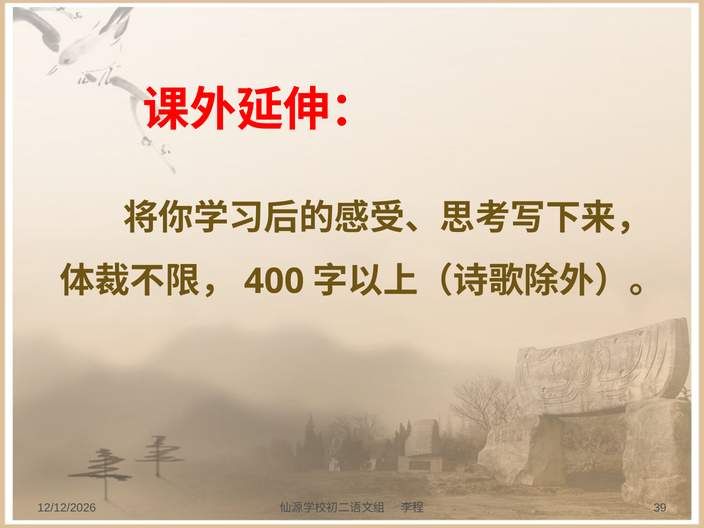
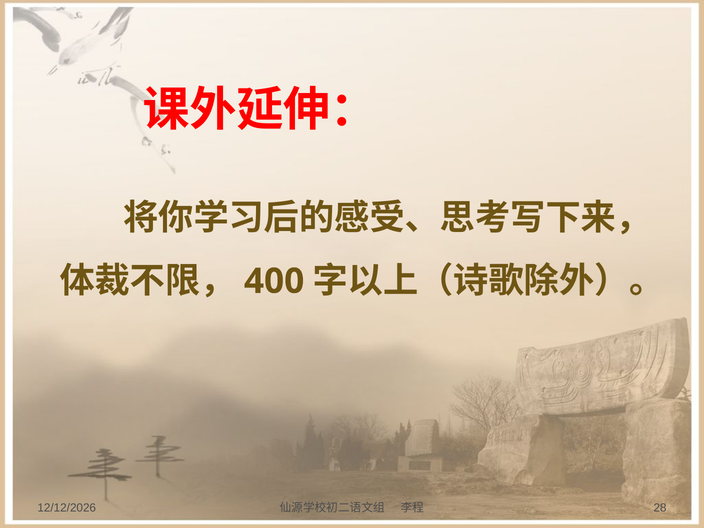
39: 39 -> 28 (660, 508)
